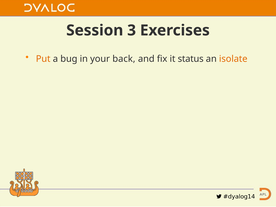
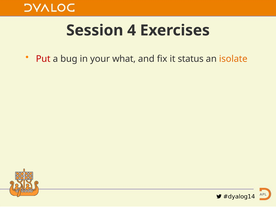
3: 3 -> 4 (132, 30)
Put colour: orange -> red (43, 59)
back: back -> what (124, 59)
